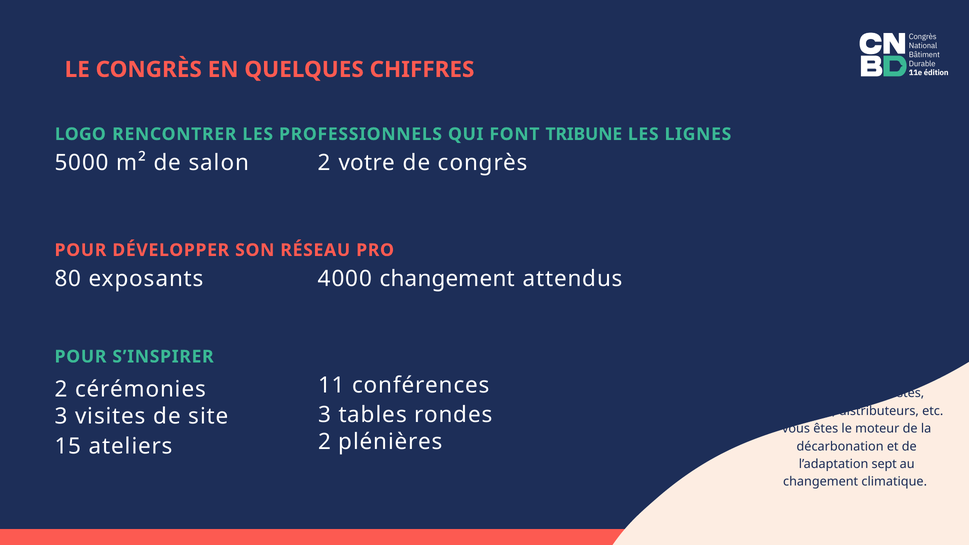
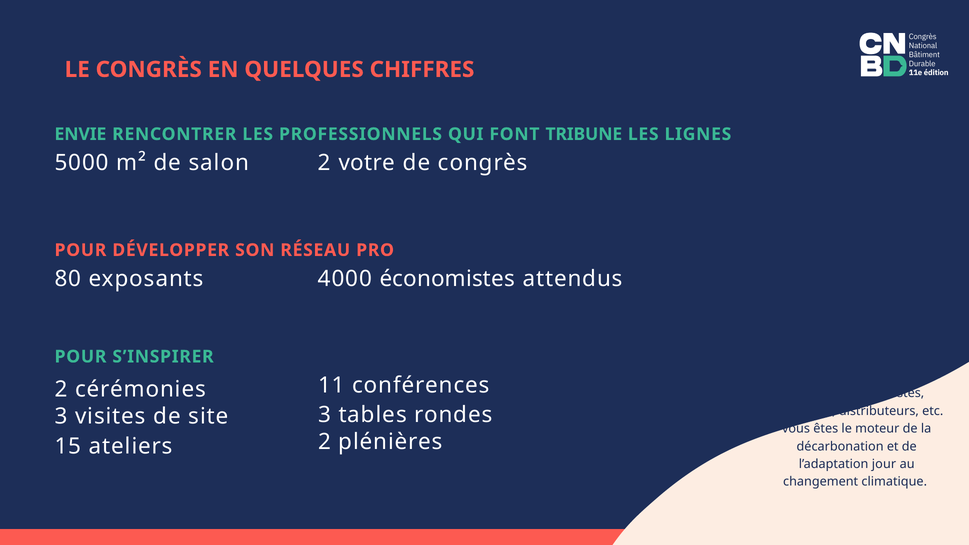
LOGO: LOGO -> ENVIE (80, 134)
4000 changement: changement -> économistes (447, 279)
sept: sept -> jour (884, 464)
